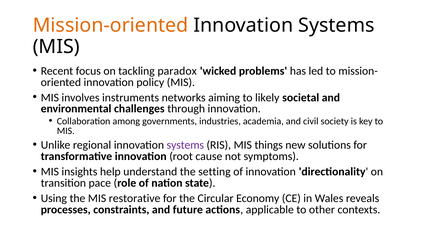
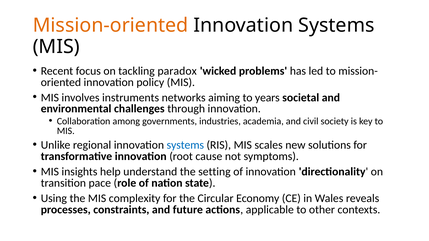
likely: likely -> years (267, 98)
systems colour: purple -> blue (185, 145)
things: things -> scales (269, 145)
restorative: restorative -> complexity (135, 198)
